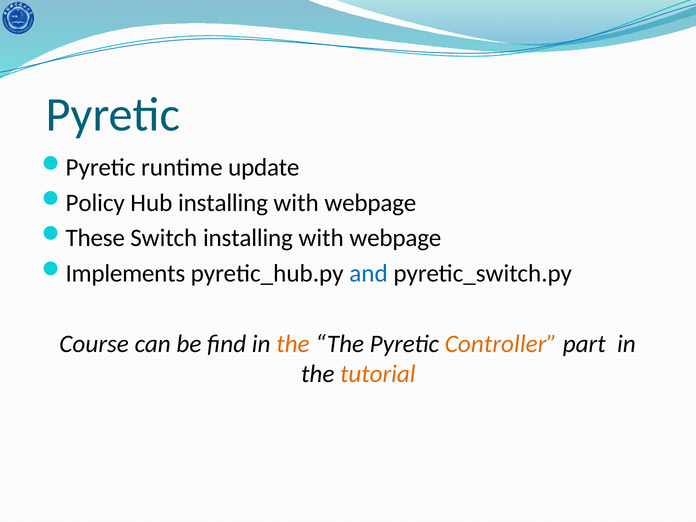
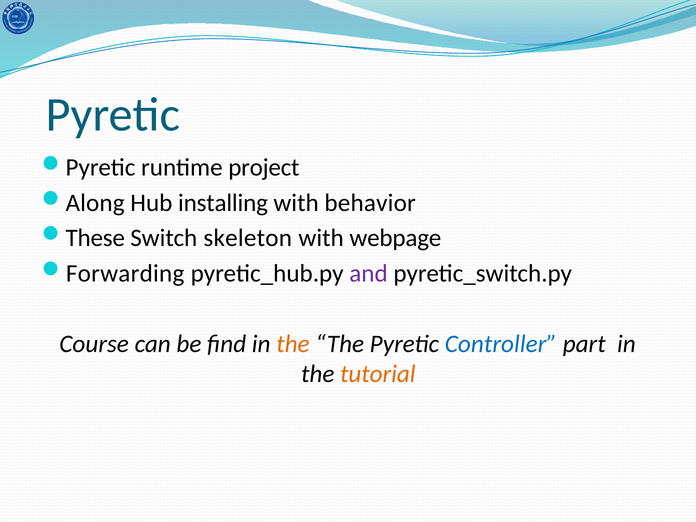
update: update -> project (264, 168)
Policy: Policy -> Along (95, 203)
webpage: webpage -> behavior (370, 203)
Switch installing: installing -> skeleton (248, 238)
Implements: Implements -> Forwarding (125, 273)
and colour: blue -> purple (369, 273)
Controller colour: orange -> blue (501, 344)
